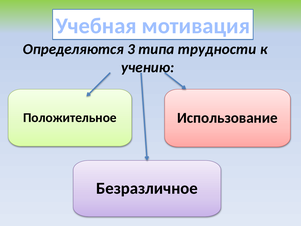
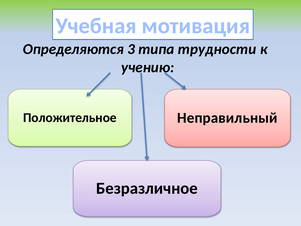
Использование: Использование -> Неправильный (227, 118)
